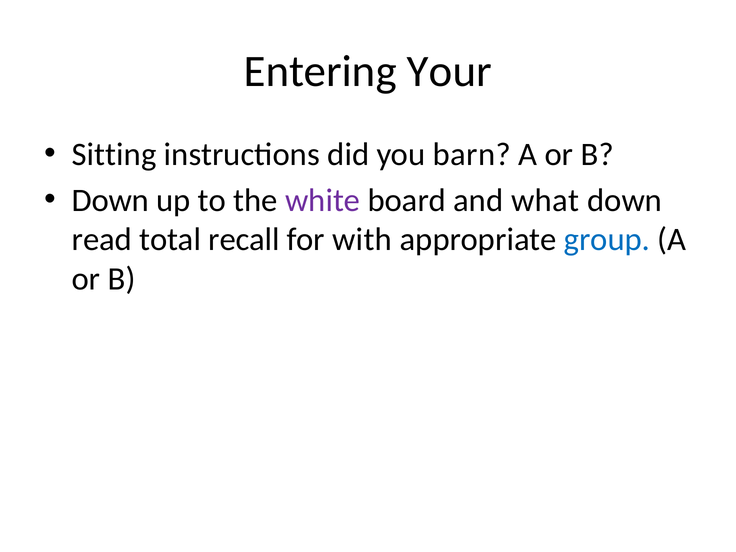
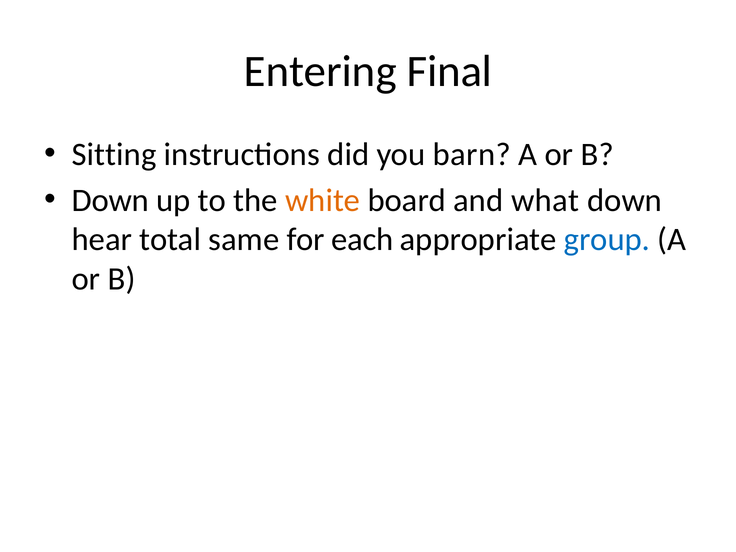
Your: Your -> Final (449, 71)
white colour: purple -> orange (323, 200)
read: read -> hear (102, 239)
recall: recall -> same (244, 239)
with: with -> each (362, 239)
